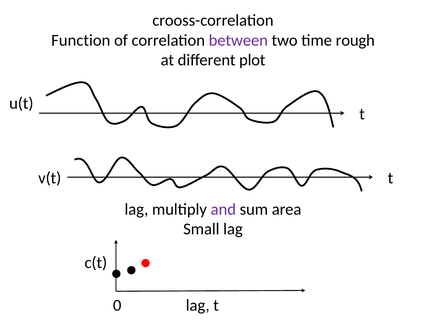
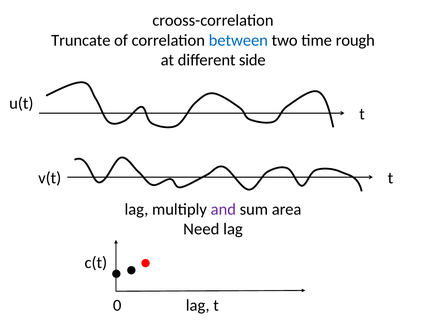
Function: Function -> Truncate (81, 40)
between colour: purple -> blue (238, 40)
plot: plot -> side (252, 60)
Small: Small -> Need (201, 229)
